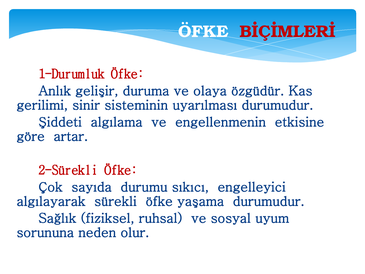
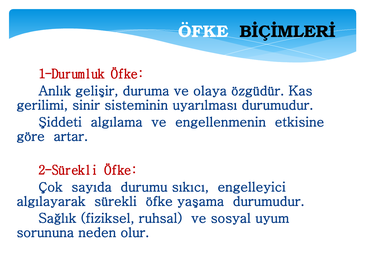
BİÇİMLERİ colour: red -> black (288, 32)
